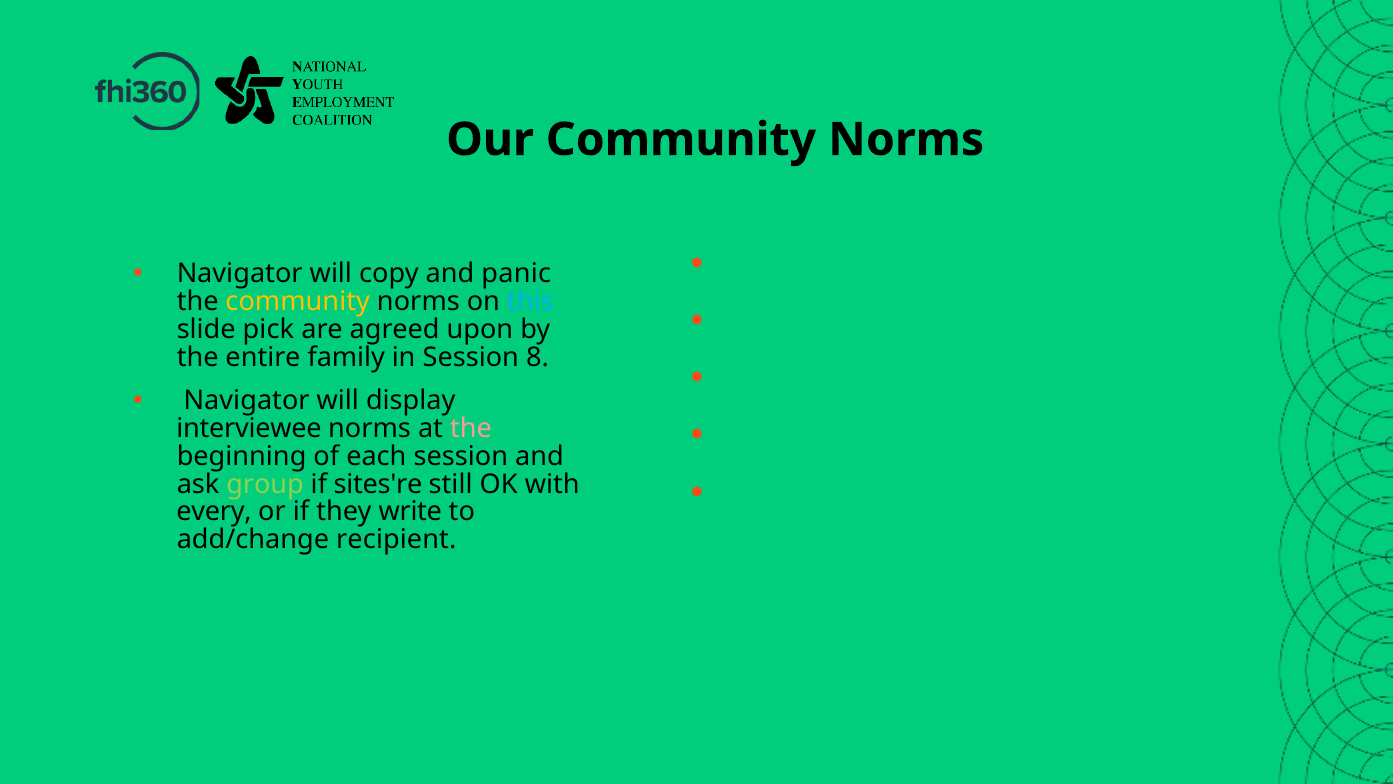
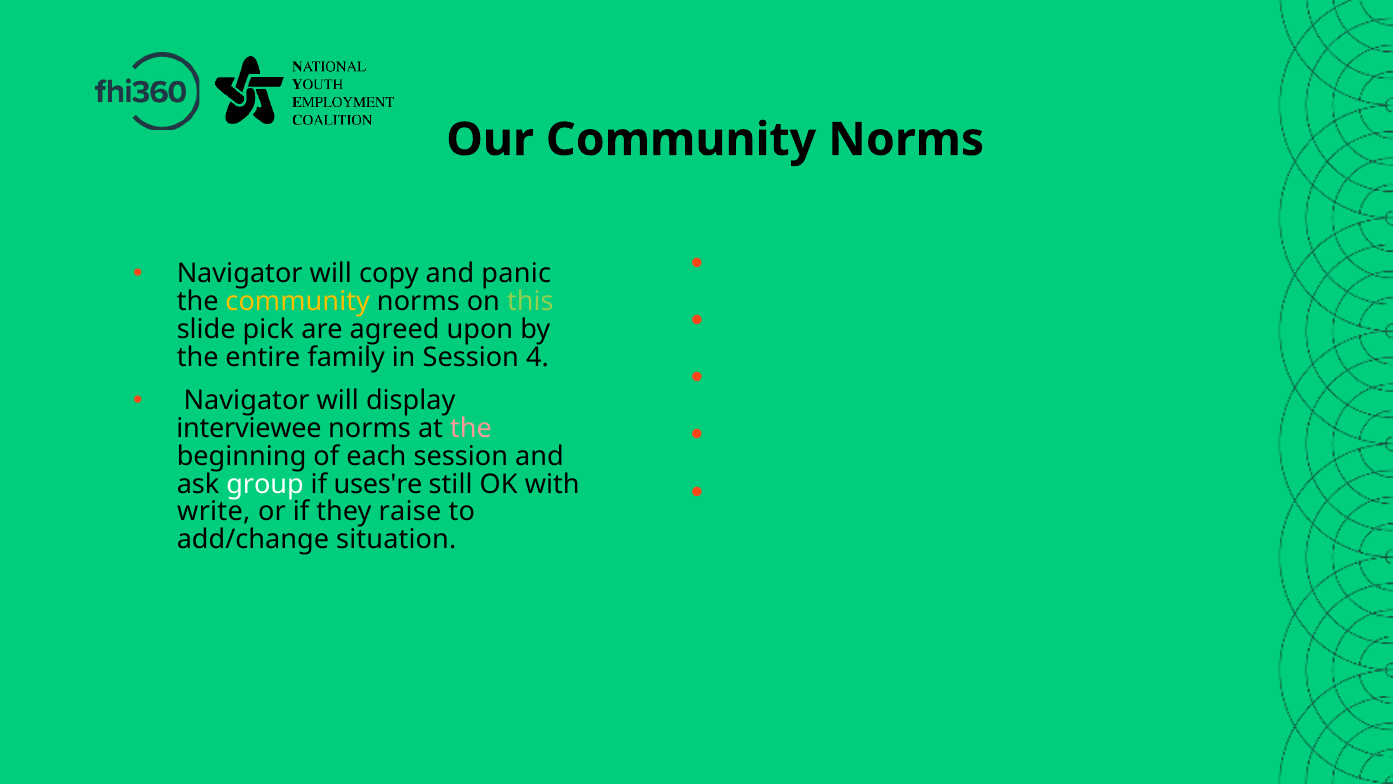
this colour: light blue -> light green (530, 301)
8: 8 -> 4 (537, 357)
group colour: light green -> white (265, 484)
sites're: sites're -> uses're (378, 484)
every: every -> write (214, 512)
write: write -> raise (410, 512)
recipient: recipient -> situation (396, 539)
